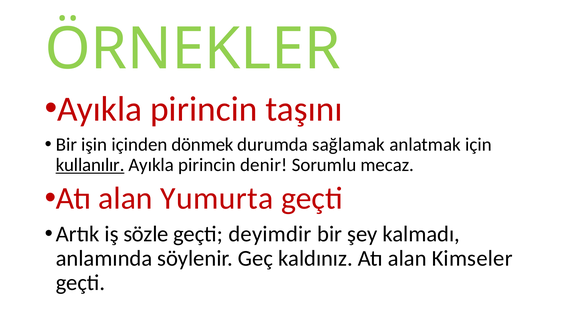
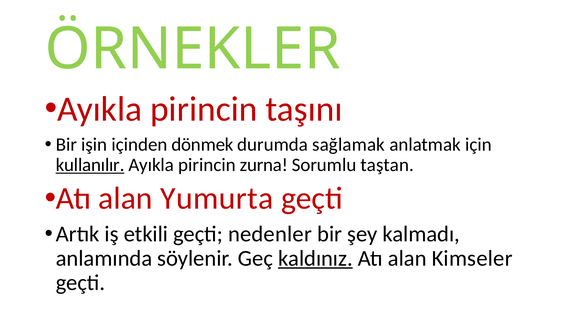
denir: denir -> zurna (264, 165)
mecaz: mecaz -> taştan (387, 165)
sözle: sözle -> etkili (146, 234)
deyimdir: deyimdir -> nedenler (270, 234)
kaldınız underline: none -> present (315, 259)
